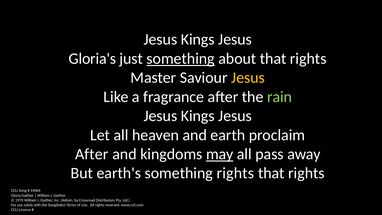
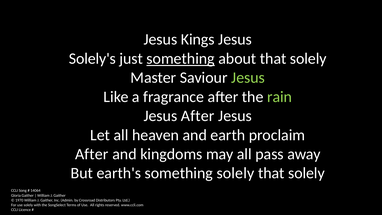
Gloria's: Gloria's -> Solely's (92, 59)
about that rights: rights -> solely (308, 59)
Jesus colour: yellow -> light green (248, 78)
Kings: Kings -> After (198, 116)
may underline: present -> none (220, 154)
something rights: rights -> solely (235, 173)
rights: rights -> solely (306, 173)
